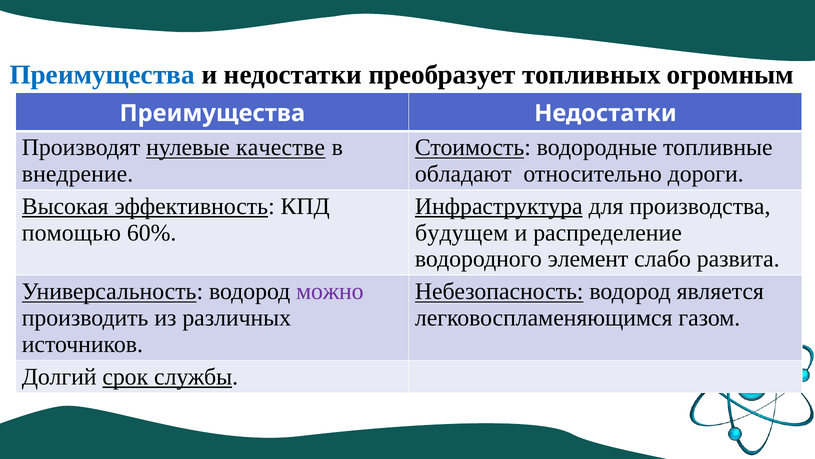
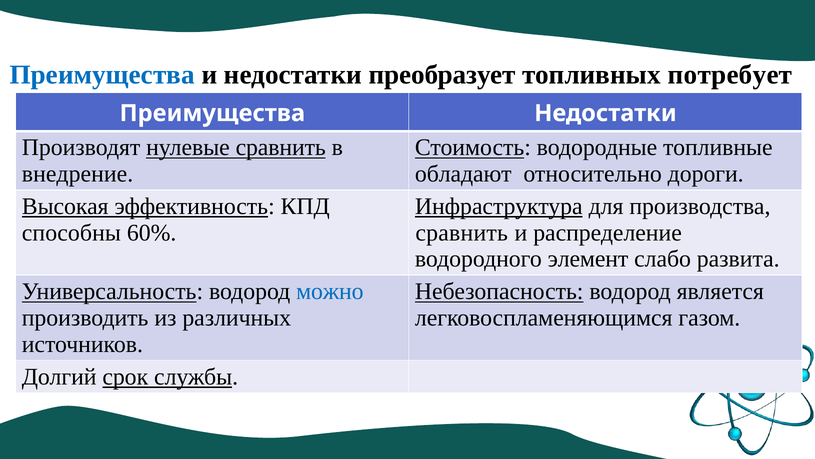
огромным: огромным -> потребует (730, 75)
нулевые качестве: качестве -> сравнить (281, 147)
помощью: помощью -> способны (71, 232)
будущем: будущем -> сравнить (462, 232)
можно colour: purple -> blue (330, 291)
